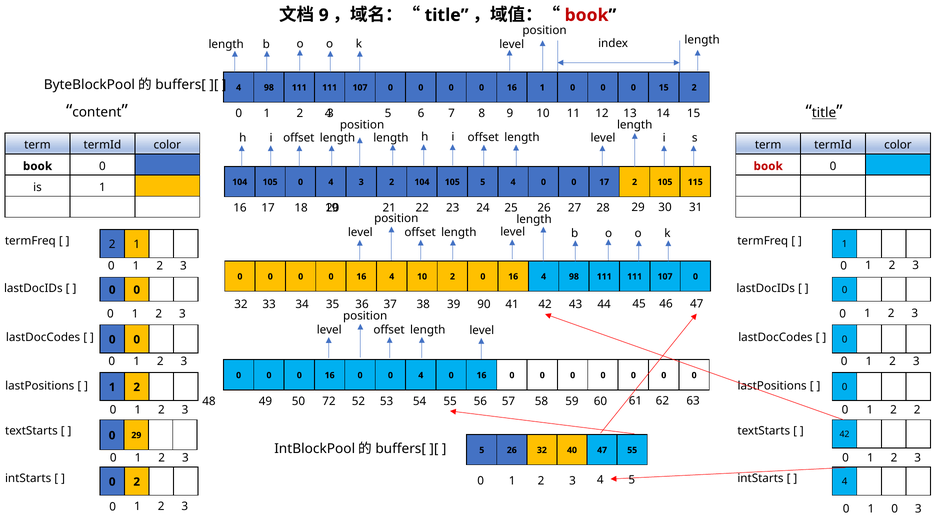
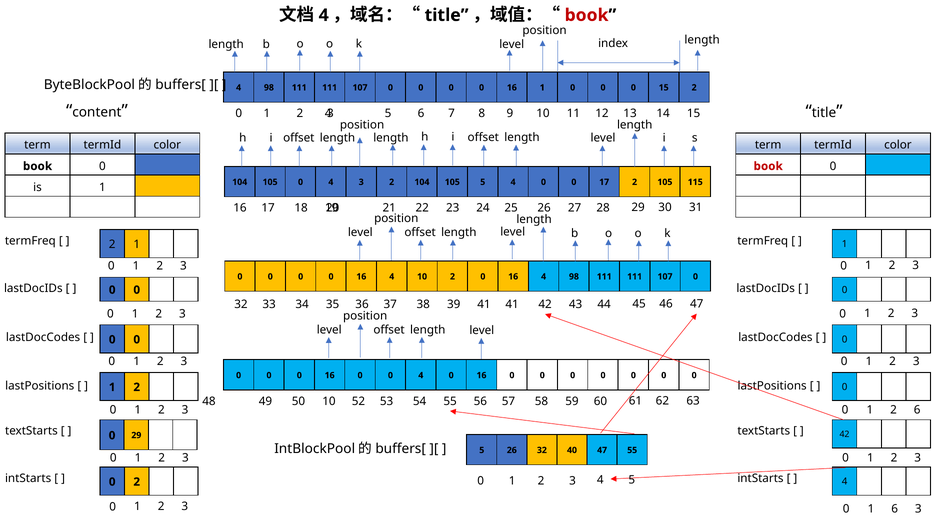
9: 9 -> 4 (324, 15)
title underline: present -> none (824, 113)
39 90: 90 -> 41 (484, 304)
50 72: 72 -> 10 (329, 401)
2 2: 2 -> 6 (917, 410)
0 1 0: 0 -> 6 (895, 509)
